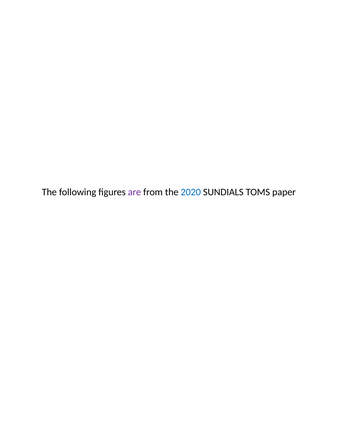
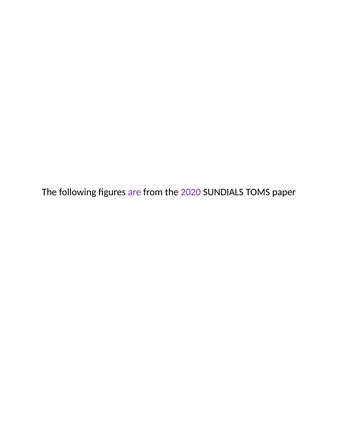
2020 colour: blue -> purple (191, 192)
